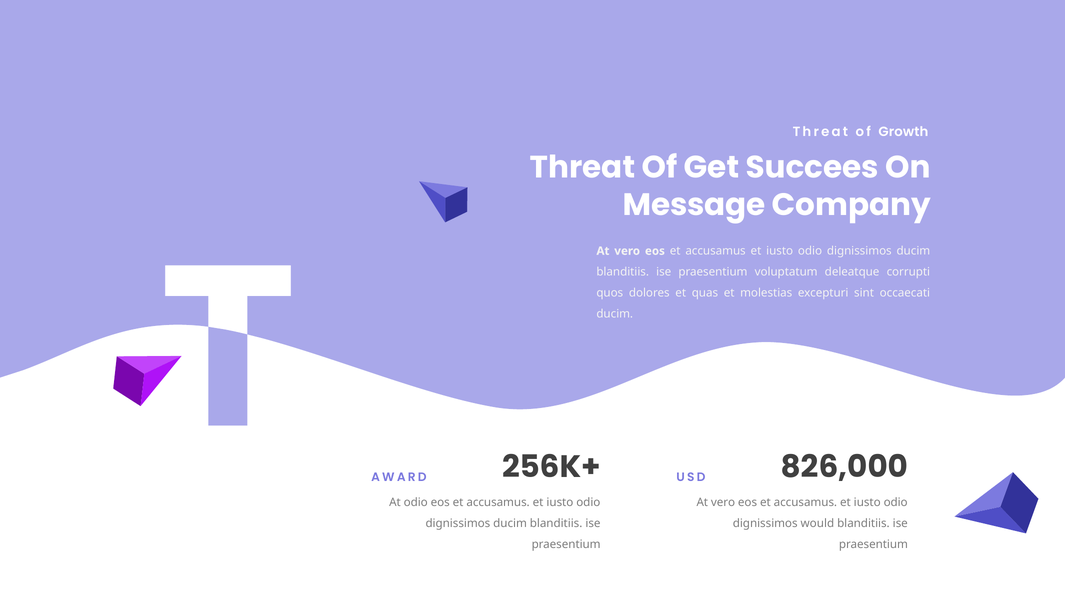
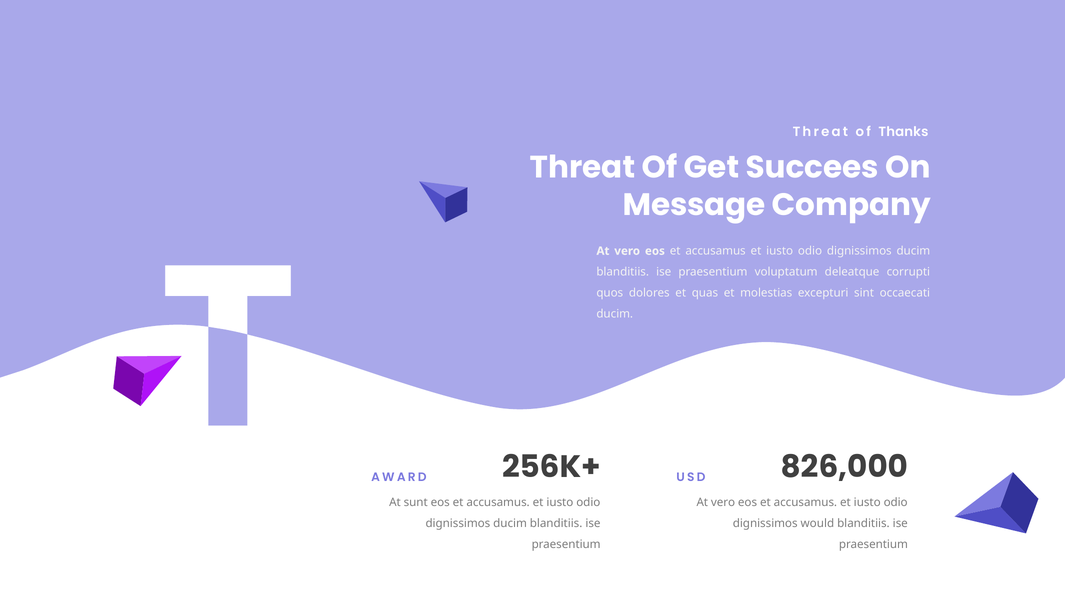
Growth: Growth -> Thanks (903, 132)
At odio: odio -> sunt (416, 502)
